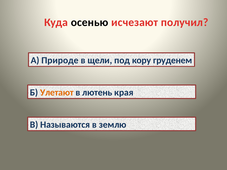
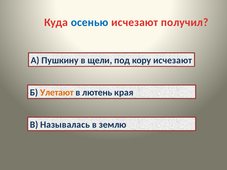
осенью colour: black -> blue (90, 22)
Природе: Природе -> Пушкину (60, 60)
кору груденем: груденем -> исчезают (173, 60)
Называются: Называются -> Называлась (65, 125)
